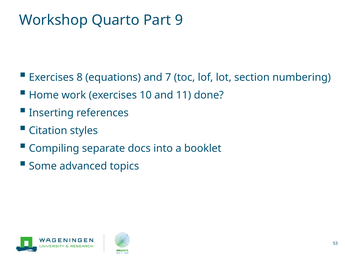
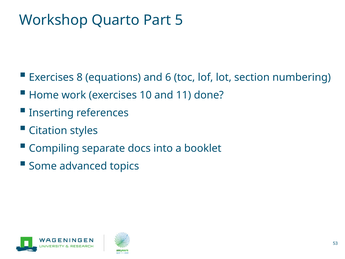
9: 9 -> 5 (179, 20)
7: 7 -> 6 (168, 77)
